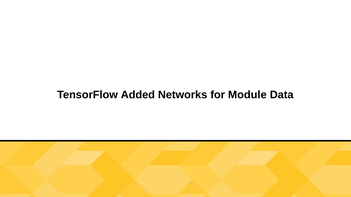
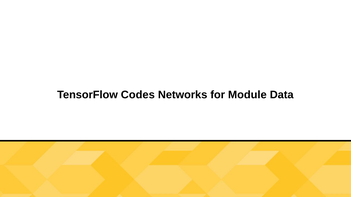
Added: Added -> Codes (138, 95)
